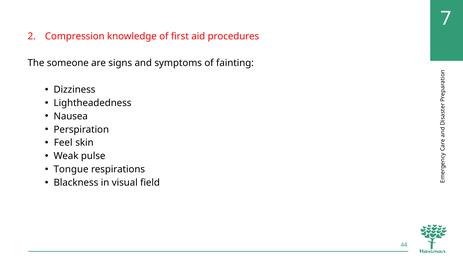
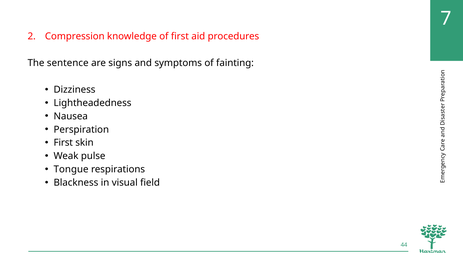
someone: someone -> sentence (68, 63)
Feel: Feel -> First (63, 143)
